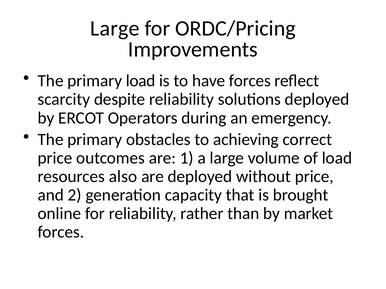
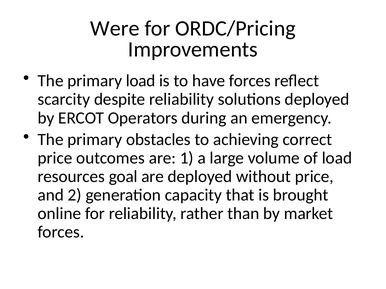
Large: Large -> Were (115, 28)
also: also -> goal (123, 177)
